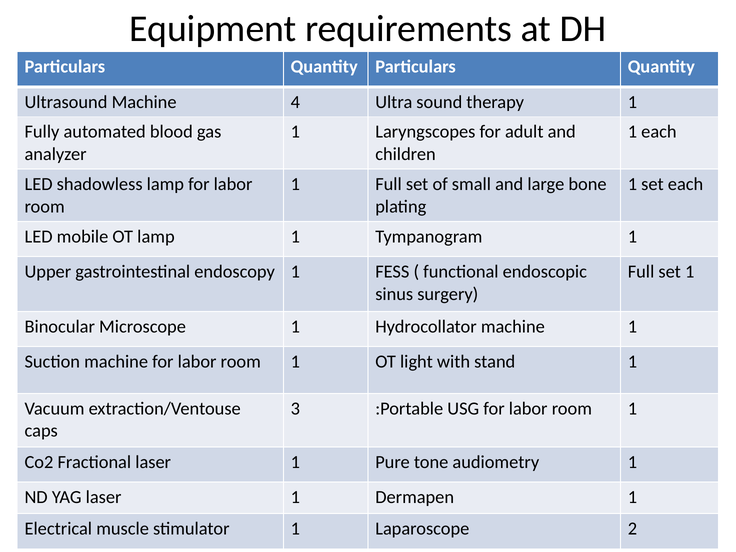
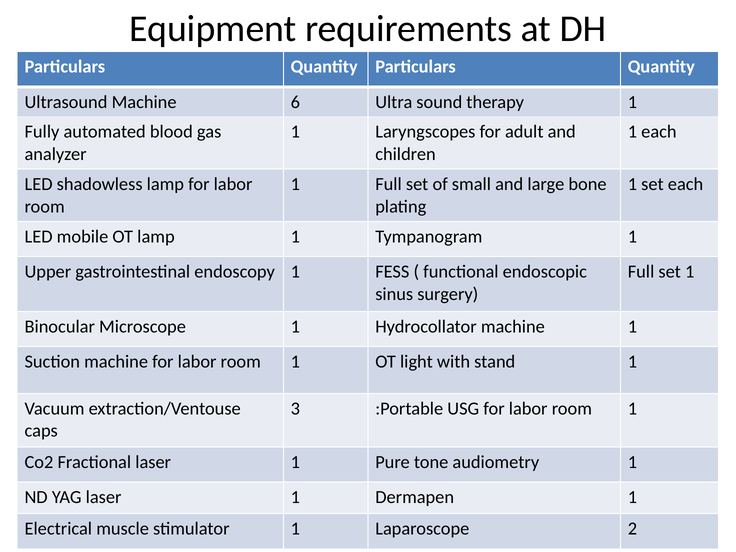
4: 4 -> 6 (295, 102)
